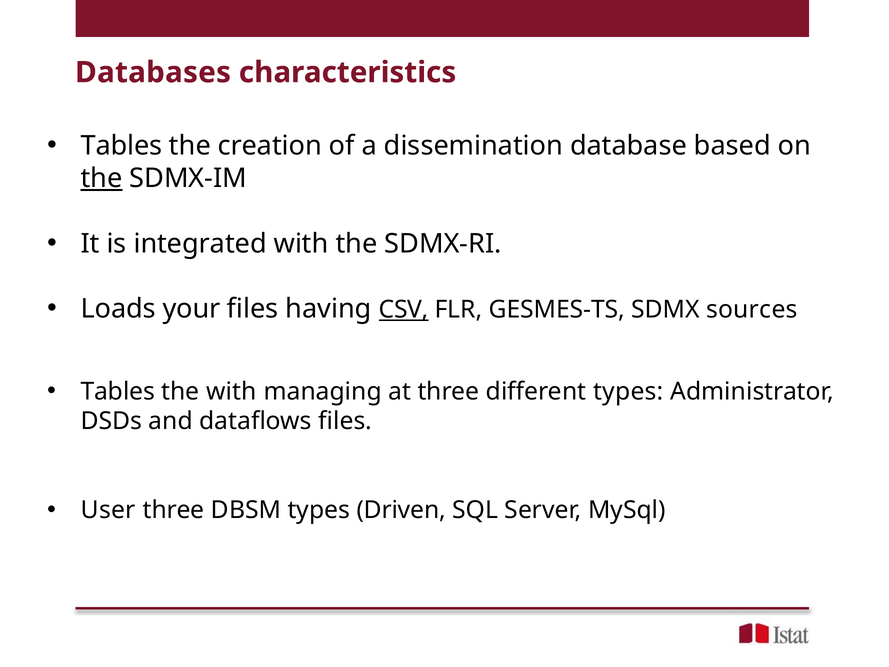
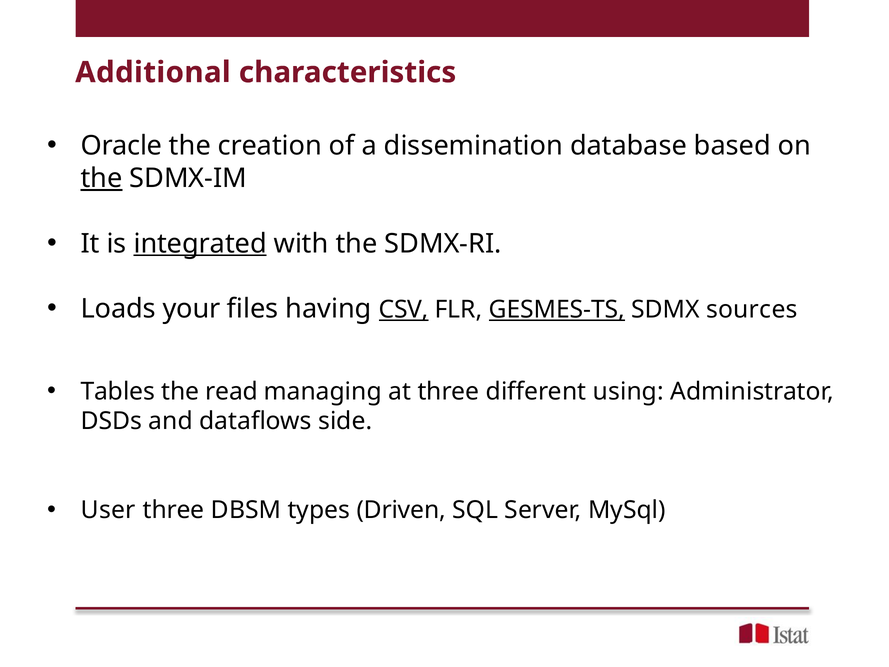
Databases: Databases -> Additional (153, 72)
Tables: Tables -> Oracle (121, 146)
integrated underline: none -> present (200, 243)
GESMES-TS underline: none -> present (557, 309)
the with: with -> read (232, 391)
different types: types -> using (628, 391)
dataflows files: files -> side (345, 421)
